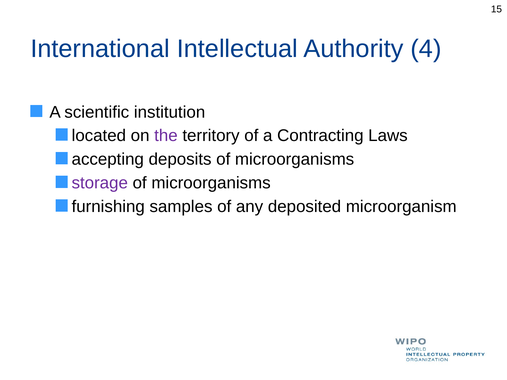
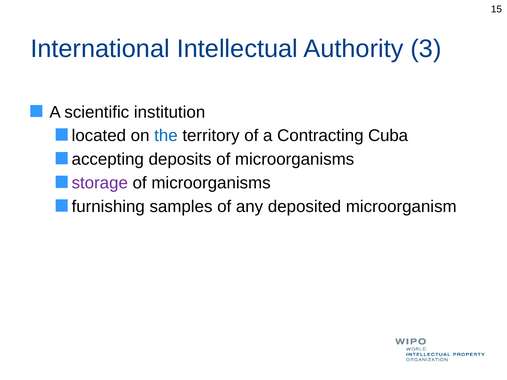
4: 4 -> 3 (426, 49)
the colour: purple -> blue (166, 136)
Laws: Laws -> Cuba (388, 136)
